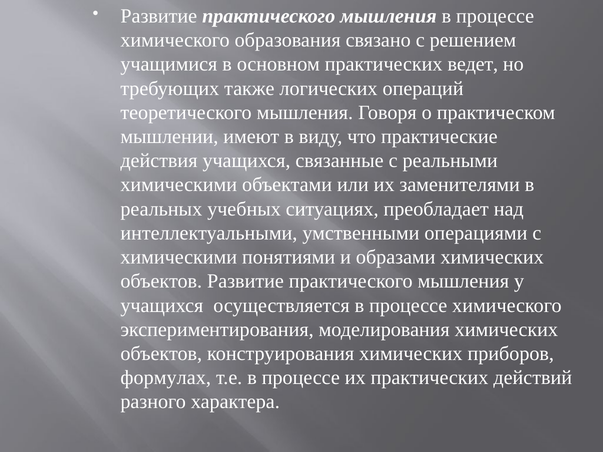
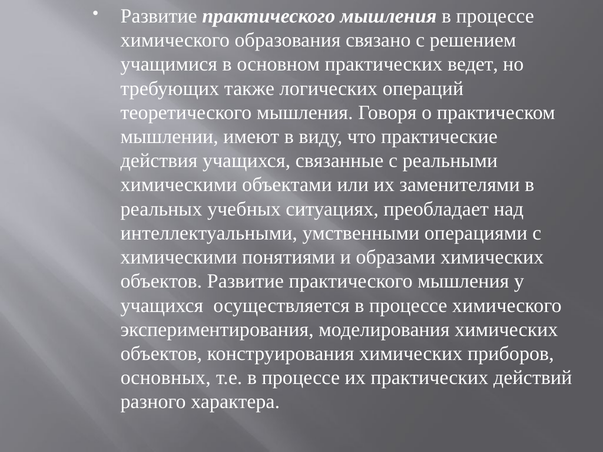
формулах: формулах -> основных (166, 378)
